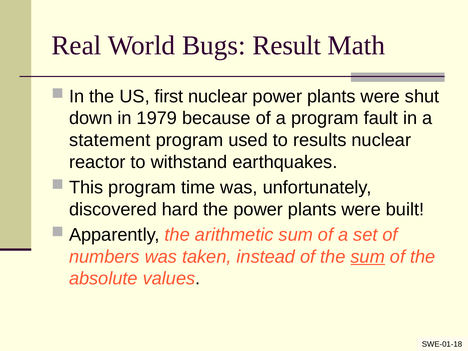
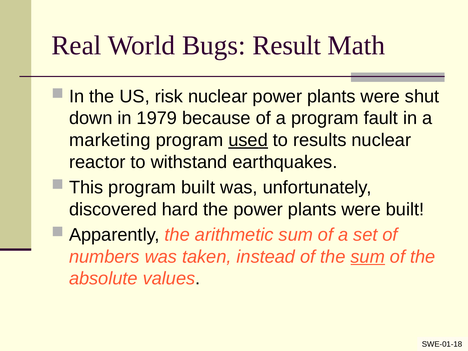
first: first -> risk (169, 96)
statement: statement -> marketing (110, 140)
used underline: none -> present (248, 140)
program time: time -> built (198, 187)
